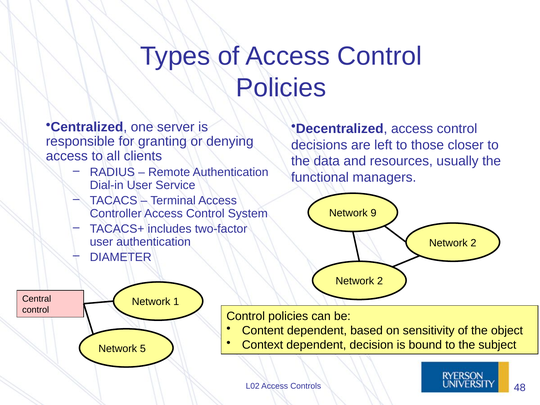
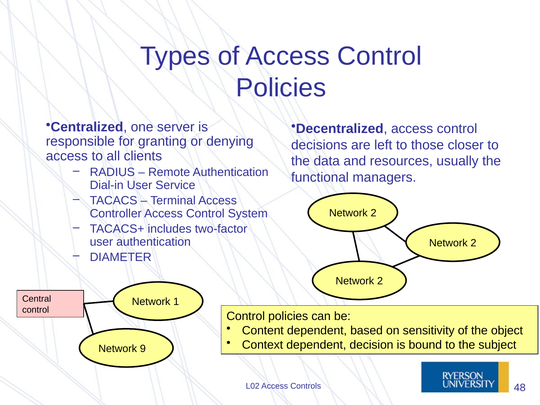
9: 9 -> 2 (374, 213)
5: 5 -> 9 (143, 349)
